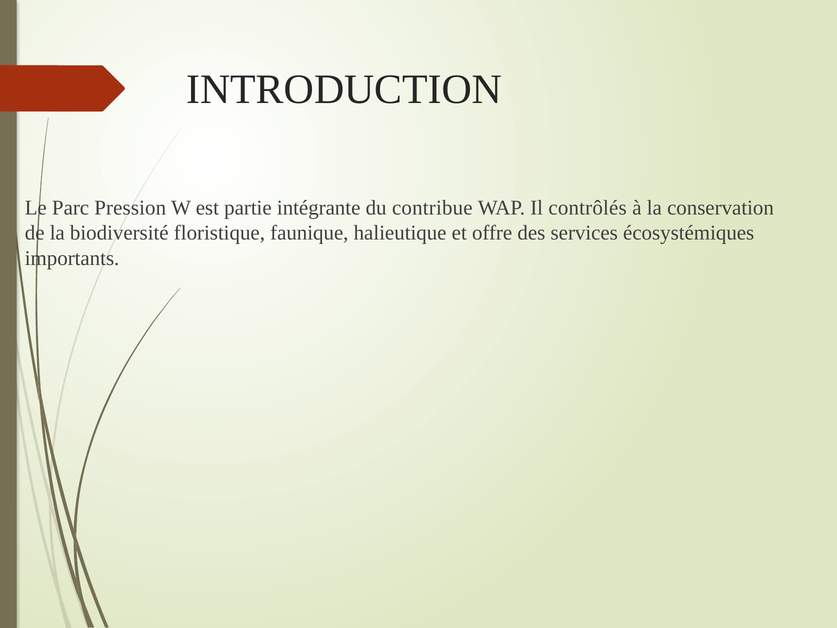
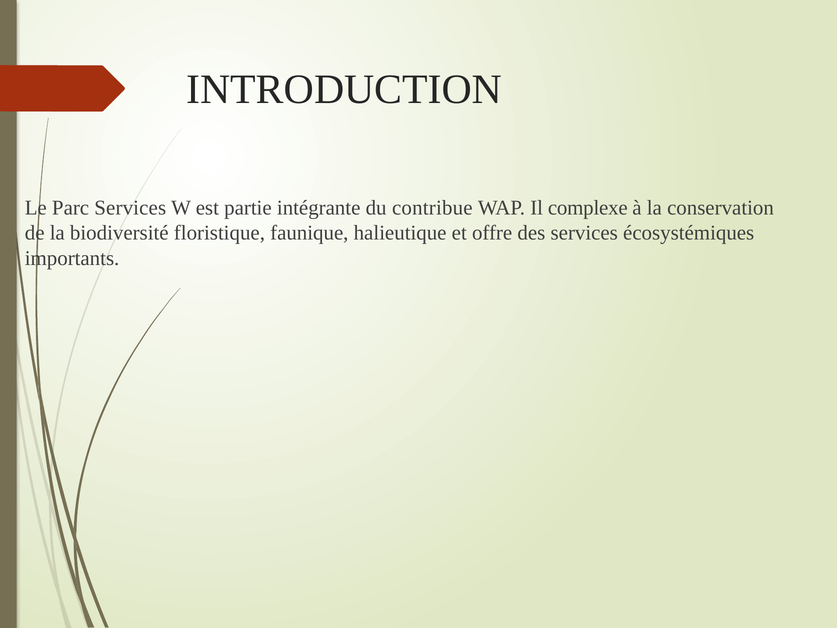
Parc Pression: Pression -> Services (130, 208)
contrôlés: contrôlés -> complexe (588, 208)
